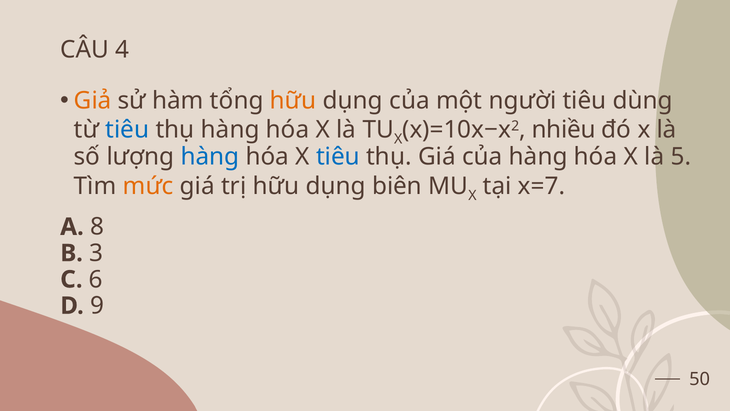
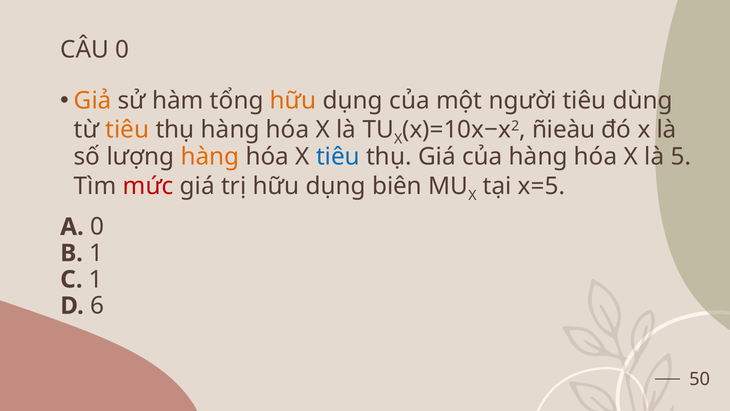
CÂU 4: 4 -> 0 (122, 49)
tiêu colour: blue -> orange (127, 130)
nhiều: nhiều -> ñieàu (564, 130)
hàng colour: blue -> orange (210, 157)
mức colour: orange -> red (148, 186)
x=7: x=7 -> x=5 (542, 186)
A 8: 8 -> 0 (97, 227)
B 3: 3 -> 1 (96, 253)
C 6: 6 -> 1 (96, 279)
9: 9 -> 6 (97, 306)
